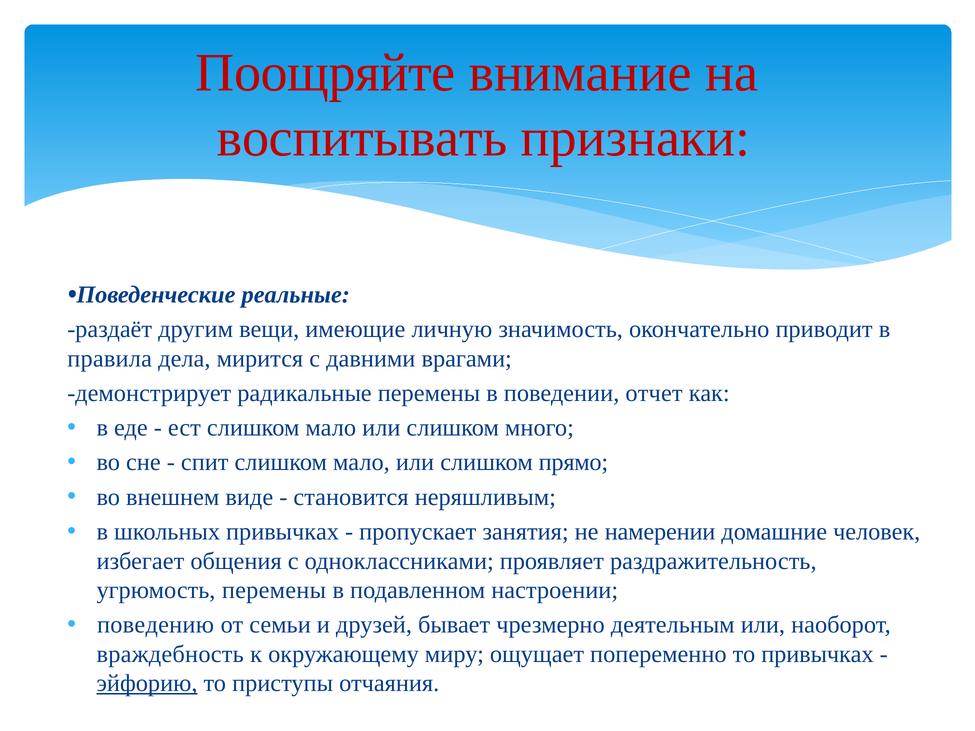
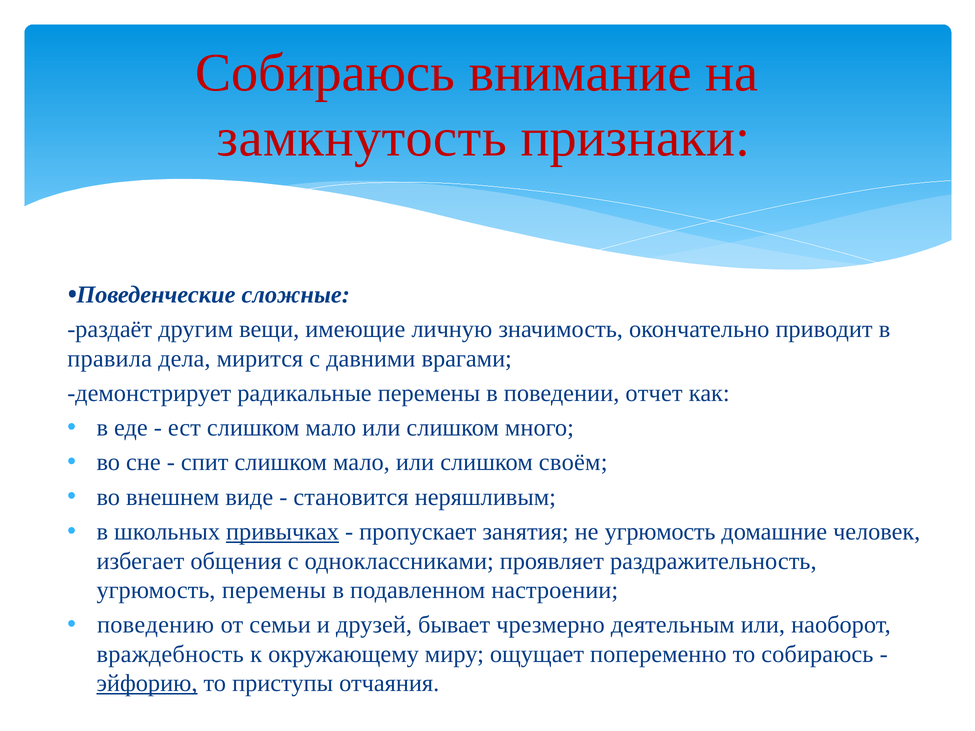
Поощряйте: Поощряйте -> Собираюсь (325, 73)
воспитывать: воспитывать -> замкнутость (362, 138)
реальные: реальные -> сложные (296, 295)
прямо: прямо -> своём (573, 463)
привычках underline: none -> present (283, 532)
не намерении: намерении -> угрюмость (660, 532)
то привычках: привычках -> собираюсь (817, 654)
